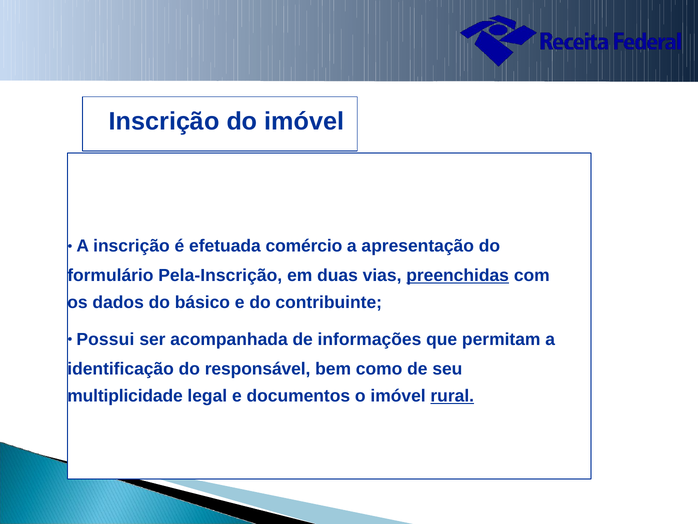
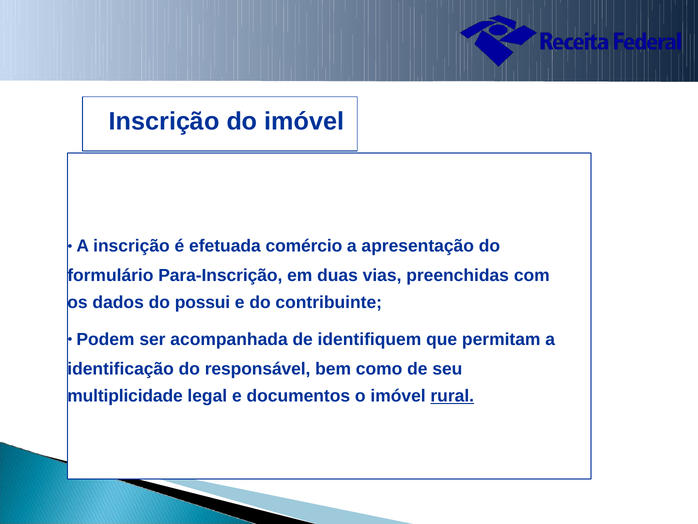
Pela-Inscrição: Pela-Inscrição -> Para-Inscrição (220, 275)
preenchidas underline: present -> none (458, 275)
básico: básico -> possui (203, 302)
Possui: Possui -> Podem (105, 339)
informações: informações -> identifiquem (369, 339)
